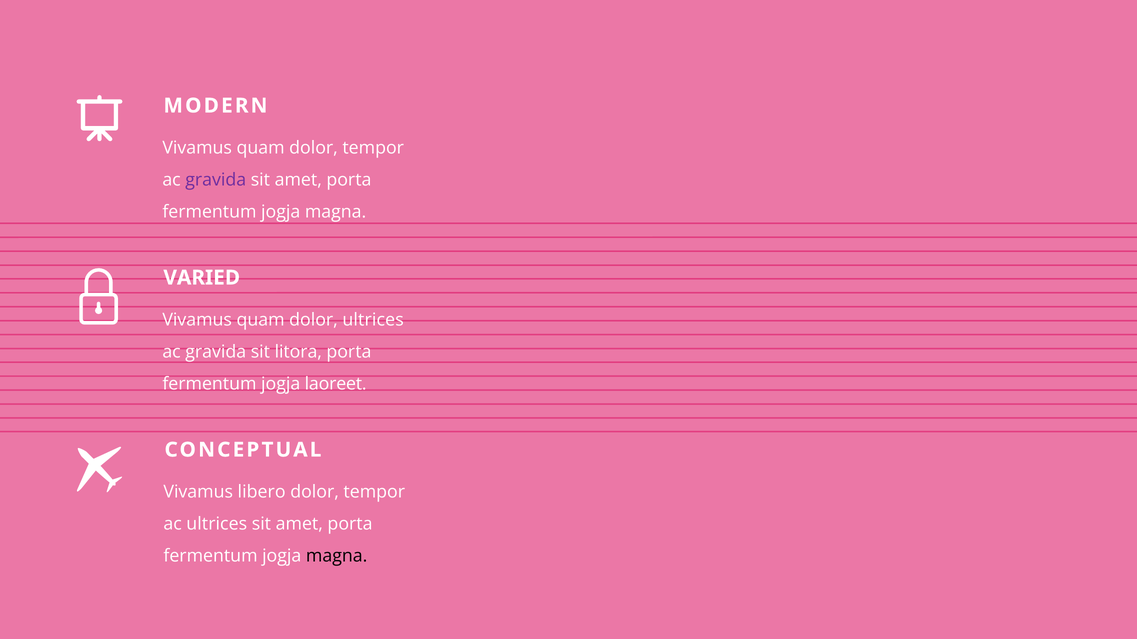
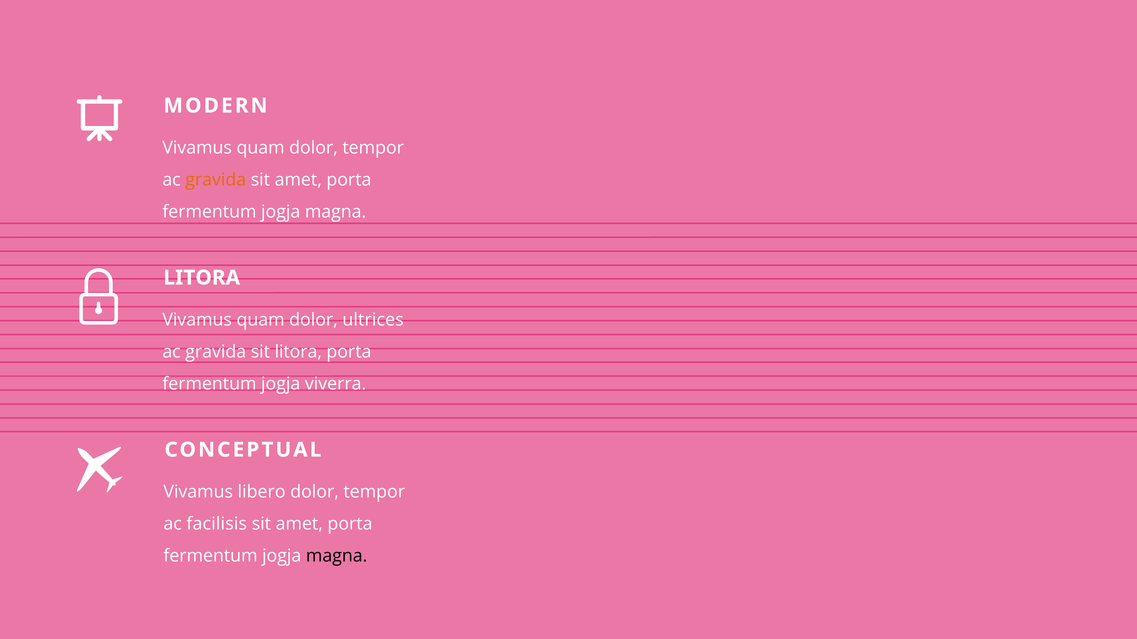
gravida colour: purple -> orange (216, 180)
VARIED: VARIED -> LITORA (202, 278)
laoreet: laoreet -> viverra (336, 384)
ac ultrices: ultrices -> facilisis (217, 525)
